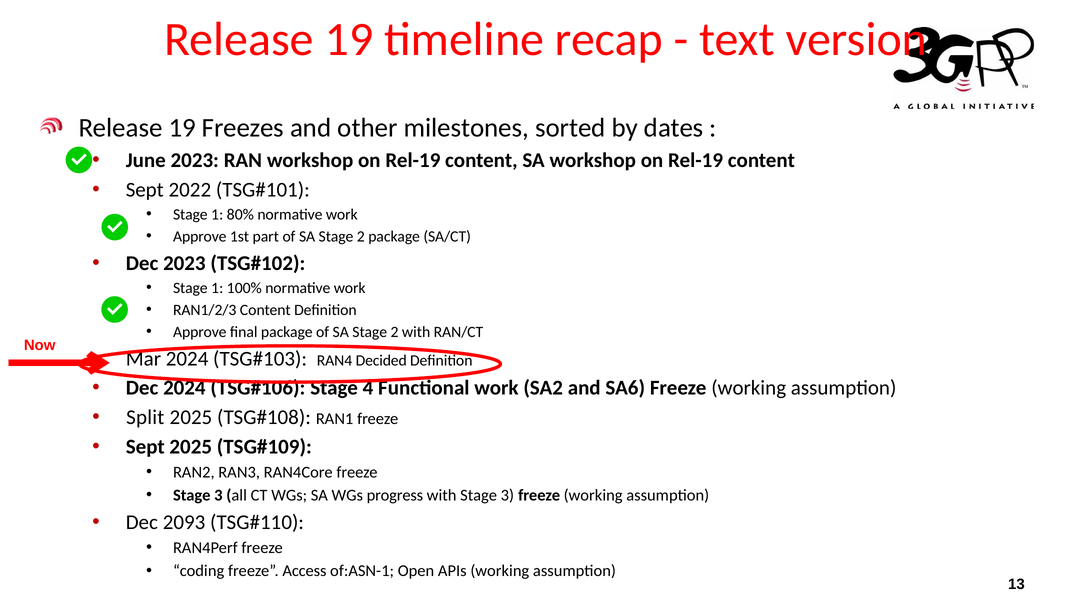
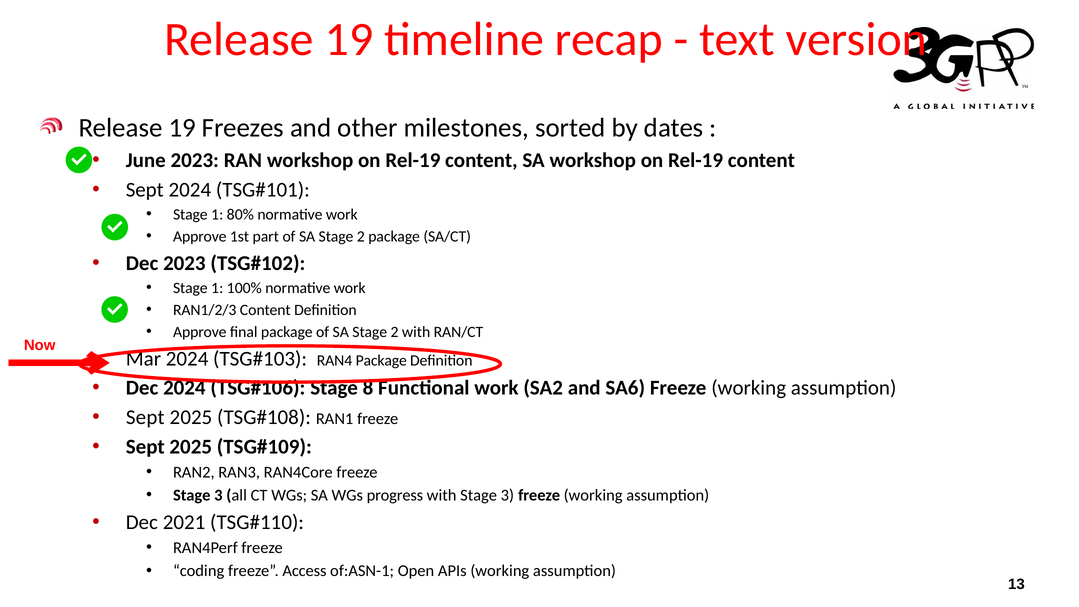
Sept 2022: 2022 -> 2024 (190, 190)
RAN4 Decided: Decided -> Package (381, 360)
4: 4 -> 8 (368, 388)
Split: Split -> Sept (145, 417)
2093: 2093 -> 2021 (184, 522)
